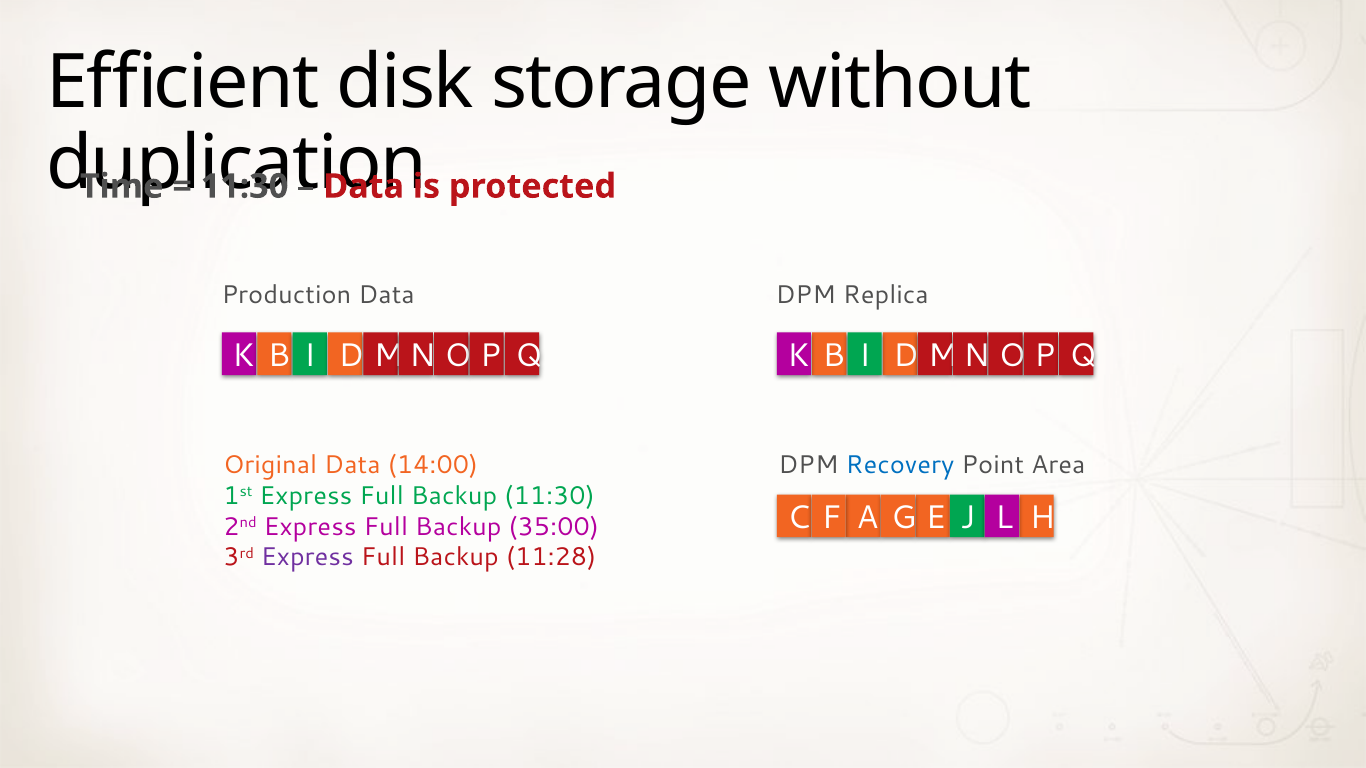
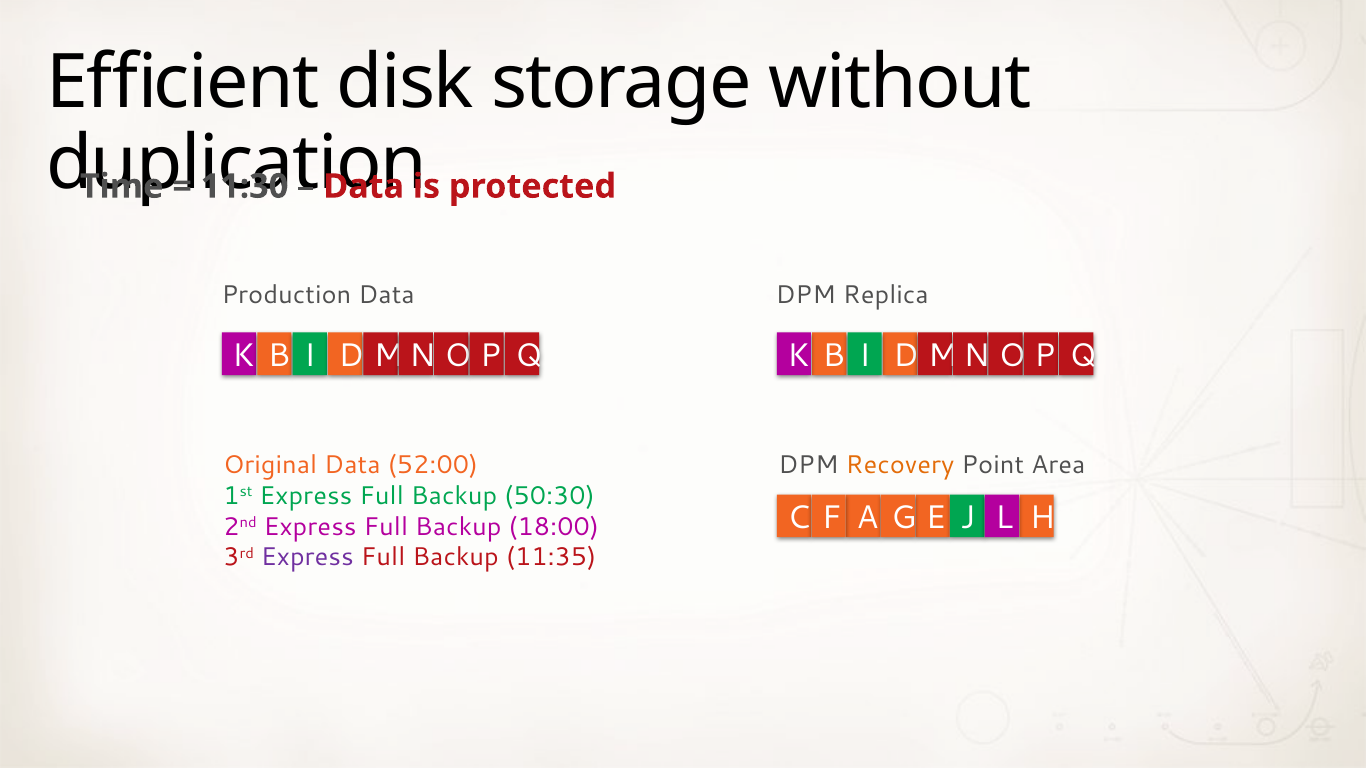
14:00: 14:00 -> 52:00 (433, 466)
Recovery colour: blue -> orange (900, 466)
Backup 11:30: 11:30 -> 50:30 (550, 496)
35:00: 35:00 -> 18:00 (554, 527)
11:28: 11:28 -> 11:35 (551, 558)
